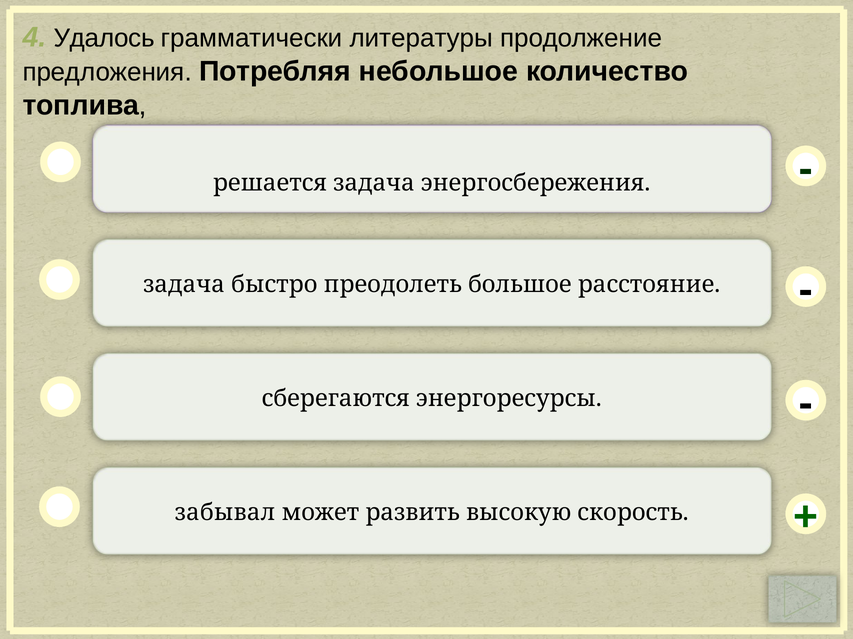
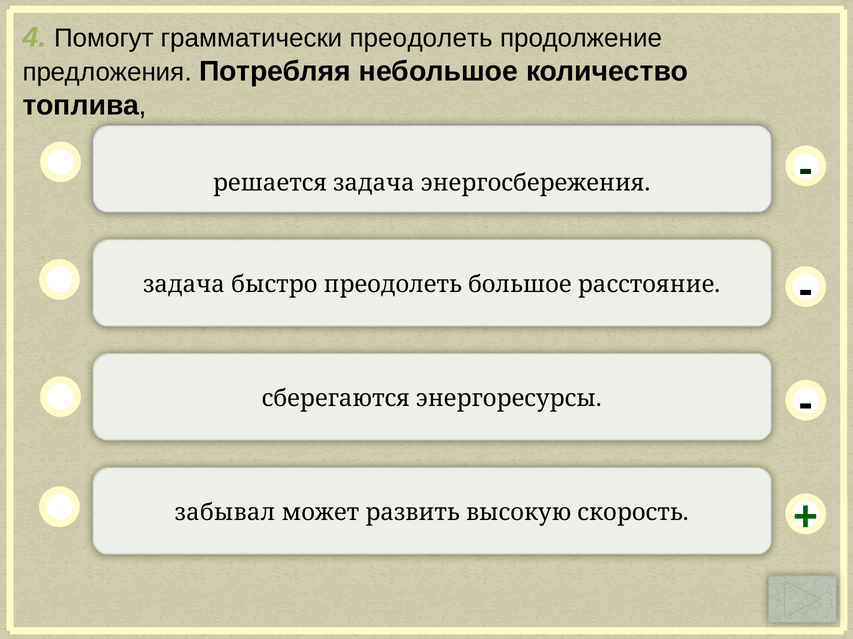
Удалось: Удалось -> Помогут (104, 38)
грамматически литературы: литературы -> преодолеть (421, 38)
